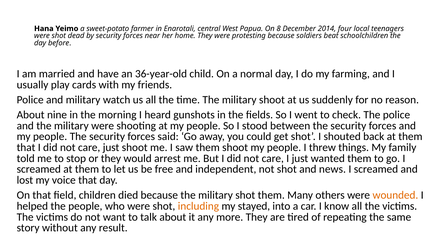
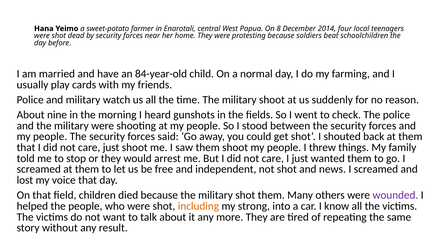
36-year-old: 36-year-old -> 84-year-old (161, 74)
wounded colour: orange -> purple (395, 195)
stayed: stayed -> strong (254, 206)
